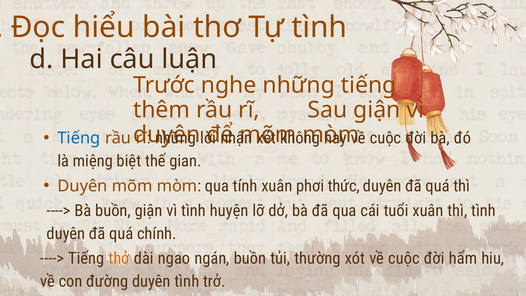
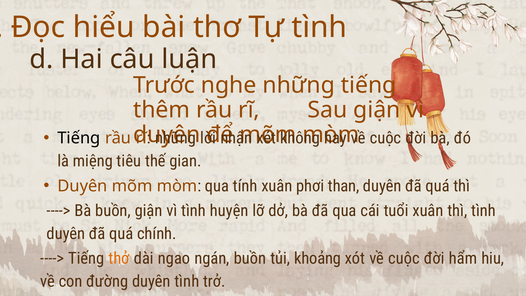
Tiếng colour: blue -> black (79, 138)
biệt: biệt -> tiêu (129, 161)
thức: thức -> than (344, 186)
thường: thường -> khoảng (318, 258)
